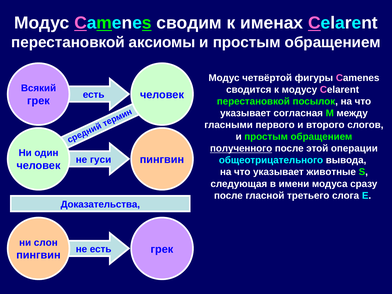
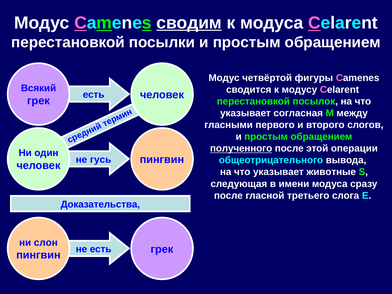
сводим underline: none -> present (189, 23)
к именах: именах -> модуса (272, 23)
аксиомы: аксиомы -> посылки (162, 42)
гуси: гуси -> гусь (101, 160)
